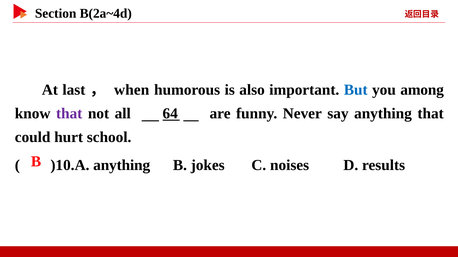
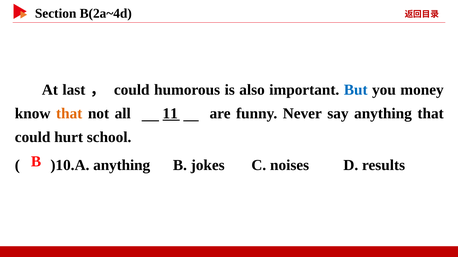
when: when -> could (132, 90)
among: among -> money (422, 90)
that colour: purple -> orange (69, 114)
64: 64 -> 11 (170, 114)
